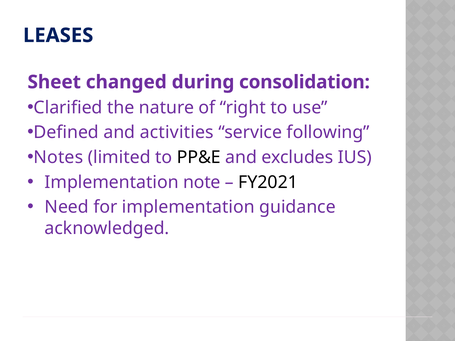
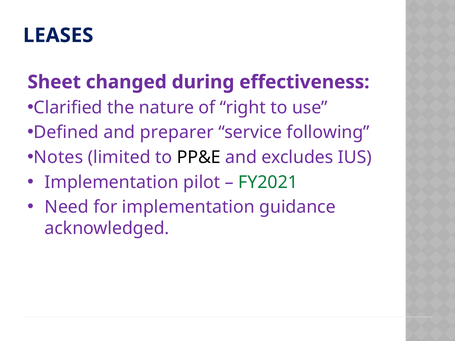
consolidation: consolidation -> effectiveness (304, 82)
activities: activities -> preparer (177, 133)
note: note -> pilot (202, 182)
FY2021 colour: black -> green (268, 182)
